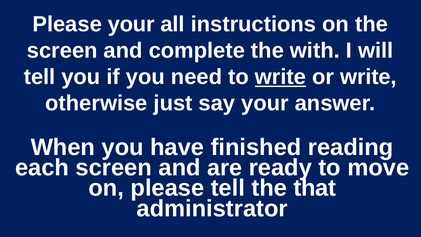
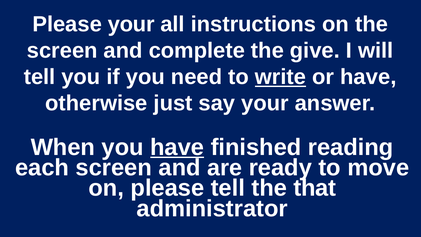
with: with -> give (315, 50)
or write: write -> have (368, 77)
have underline: none -> present (177, 147)
